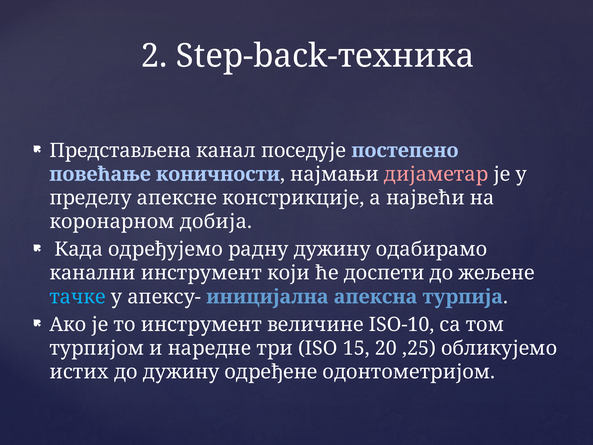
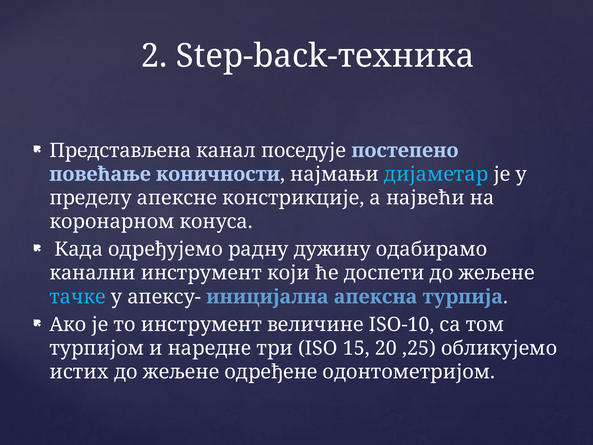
дијаметар colour: pink -> light blue (436, 174)
добија: добија -> конуса (216, 222)
дужину: дужину -> жељене (181, 372)
